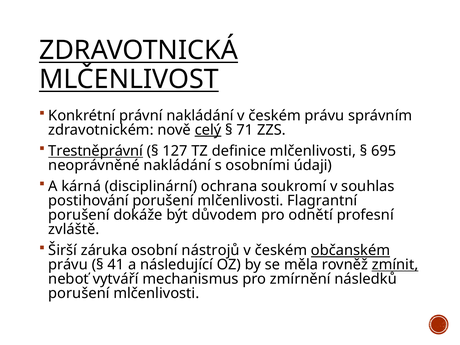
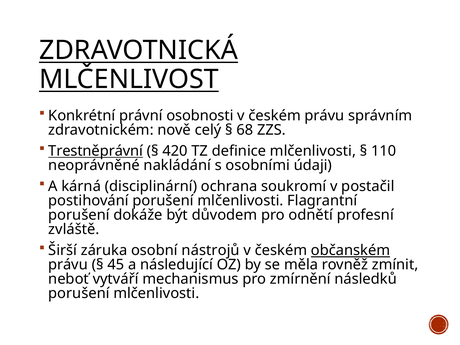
právní nakládání: nakládání -> osobnosti (200, 116)
celý underline: present -> none (208, 130)
71: 71 -> 68 (245, 130)
127: 127 -> 420 (175, 151)
695: 695 -> 110 (384, 151)
souhlas: souhlas -> postačil (368, 186)
41: 41 -> 45 (116, 265)
zmínit underline: present -> none (395, 265)
